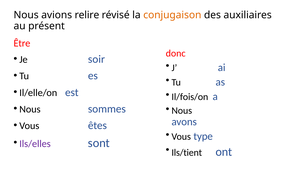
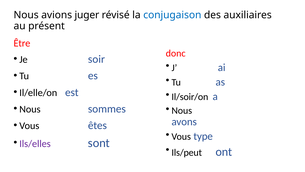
relire: relire -> juger (87, 15)
conjugaison colour: orange -> blue (172, 15)
Il/fois/on: Il/fois/on -> Il/soir/on (190, 97)
Ils/tient: Ils/tient -> Ils/peut (187, 152)
